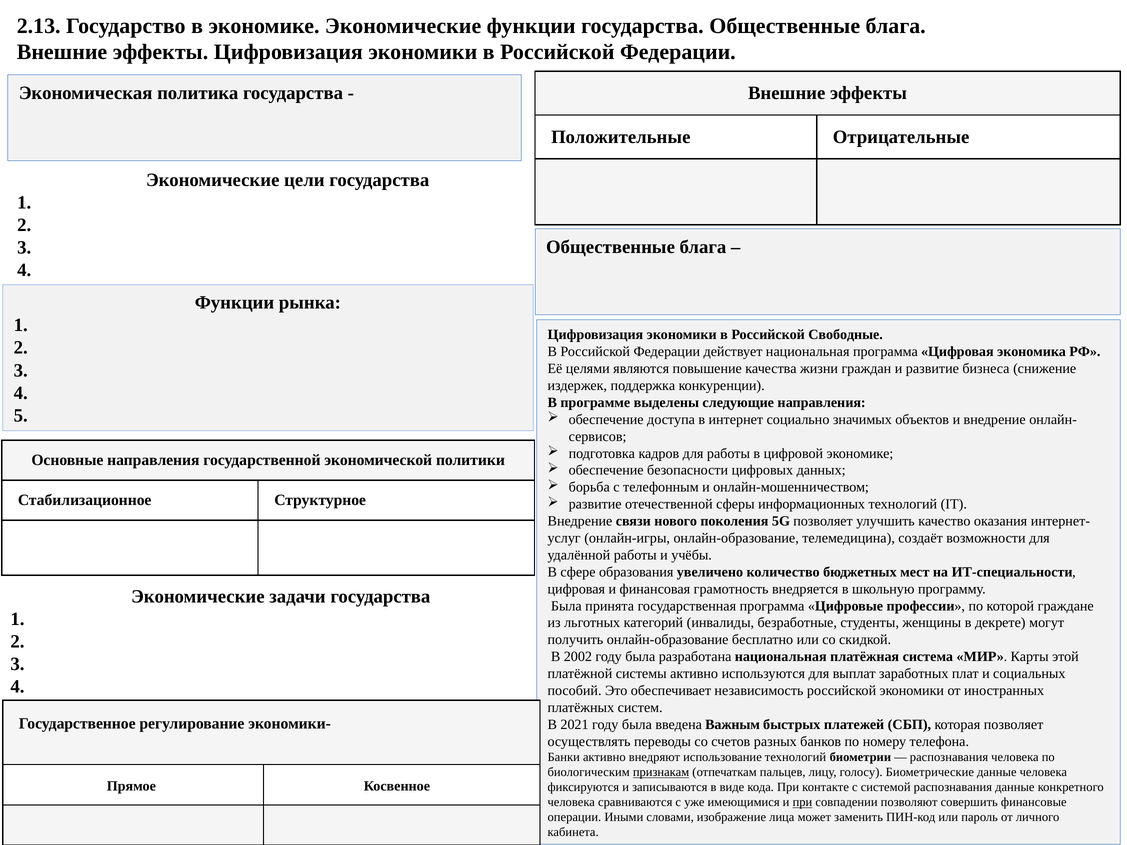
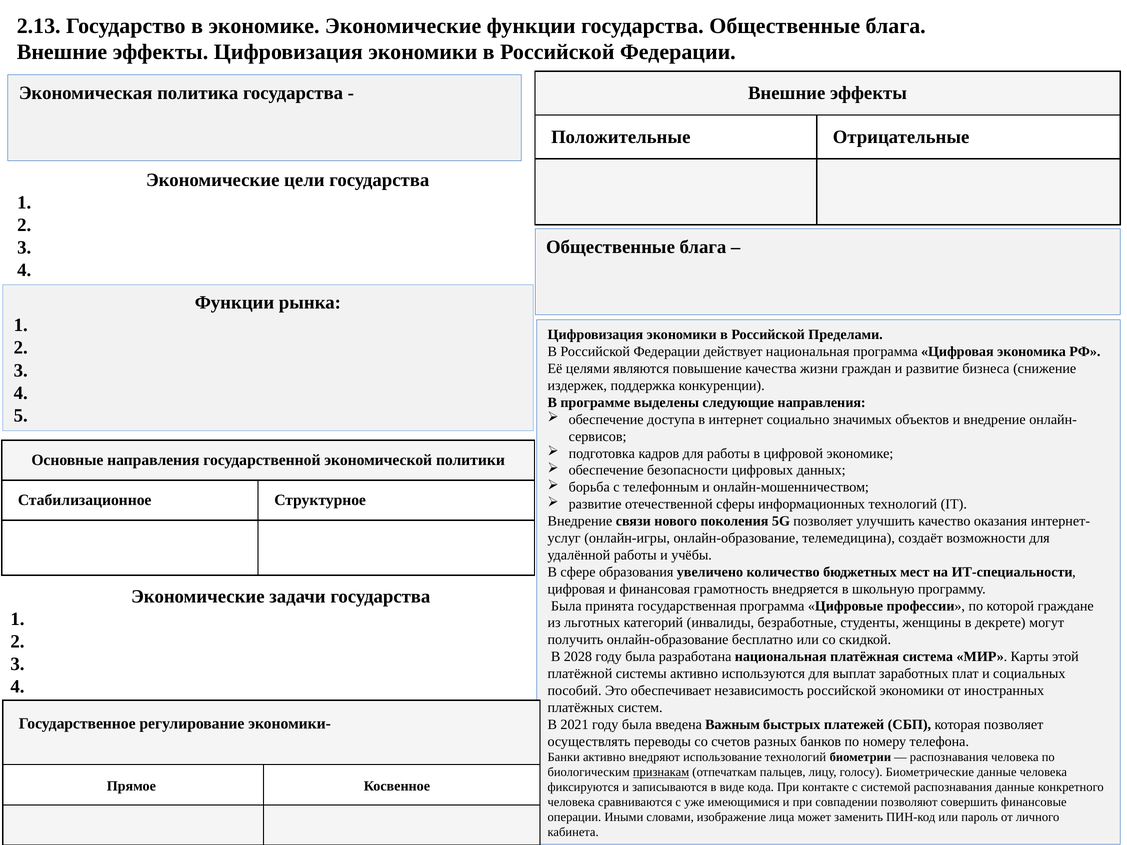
Свободные: Свободные -> Пределами (846, 335)
2002: 2002 -> 2028 (578, 657)
при underline: present -> none (802, 803)
